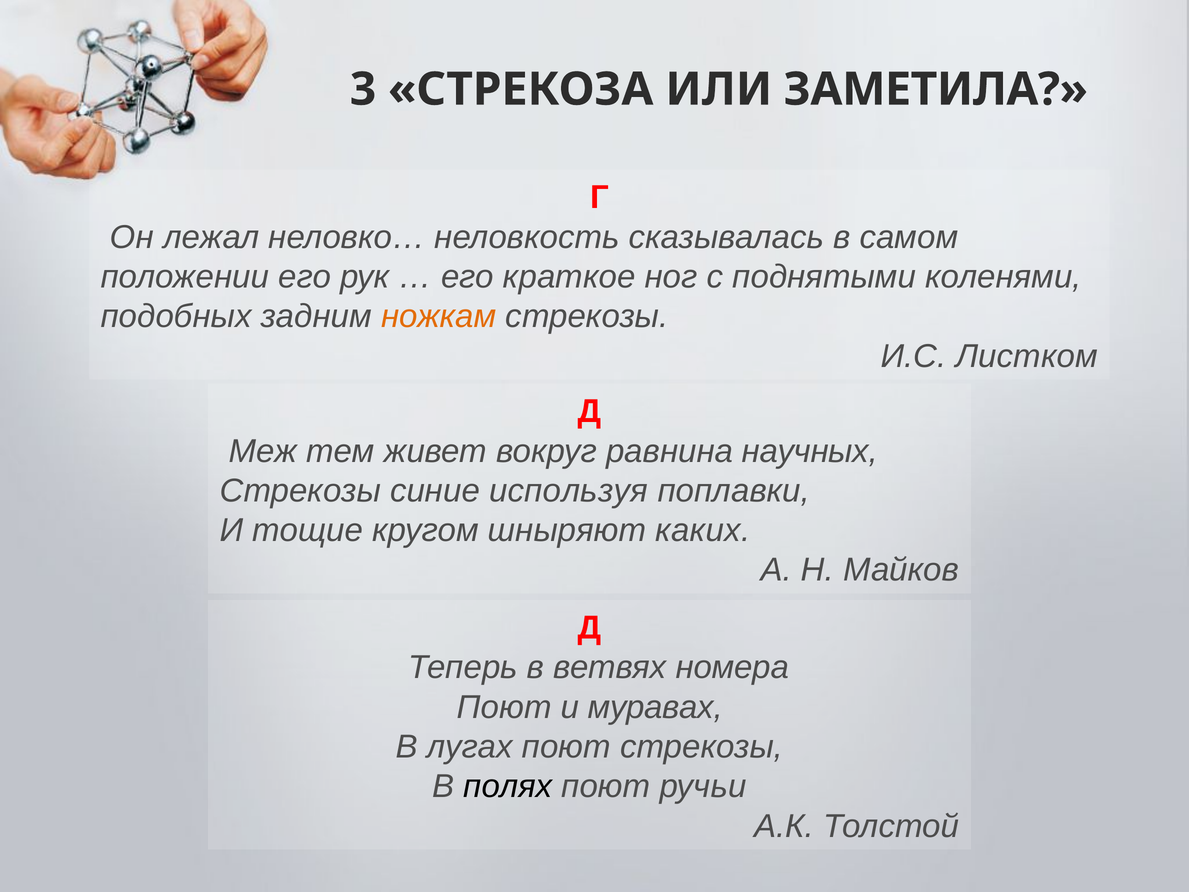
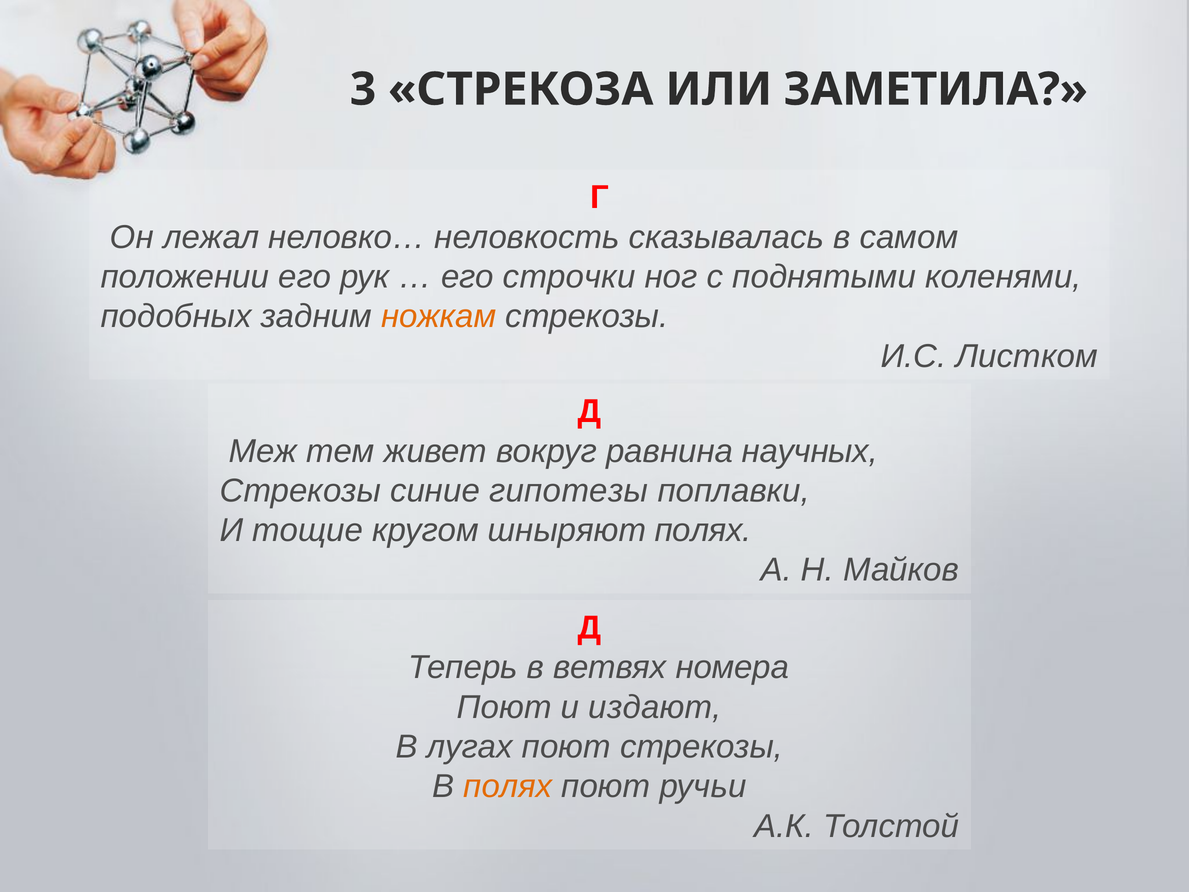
краткое: краткое -> строчки (569, 277)
используя: используя -> гипотезы (569, 491)
шныряют каких: каких -> полях (703, 530)
муравах: муравах -> издают (655, 707)
полях colour: black -> orange (508, 786)
